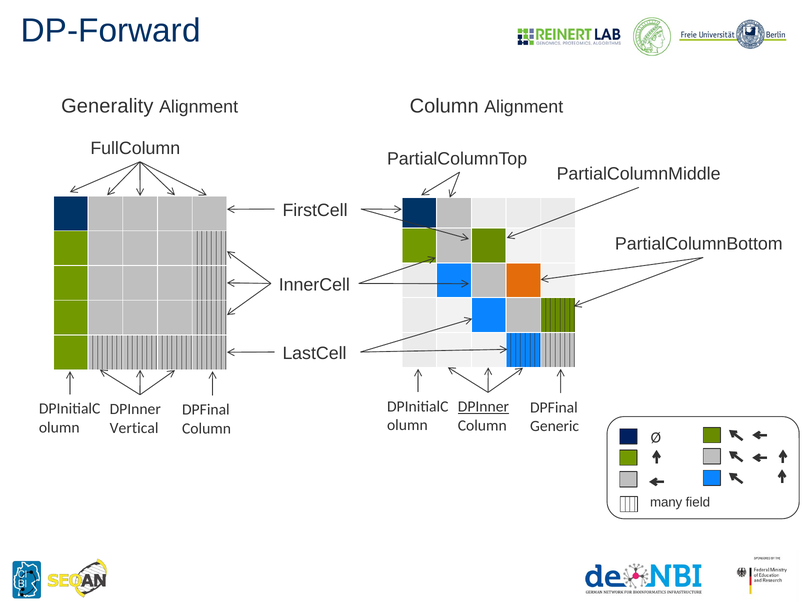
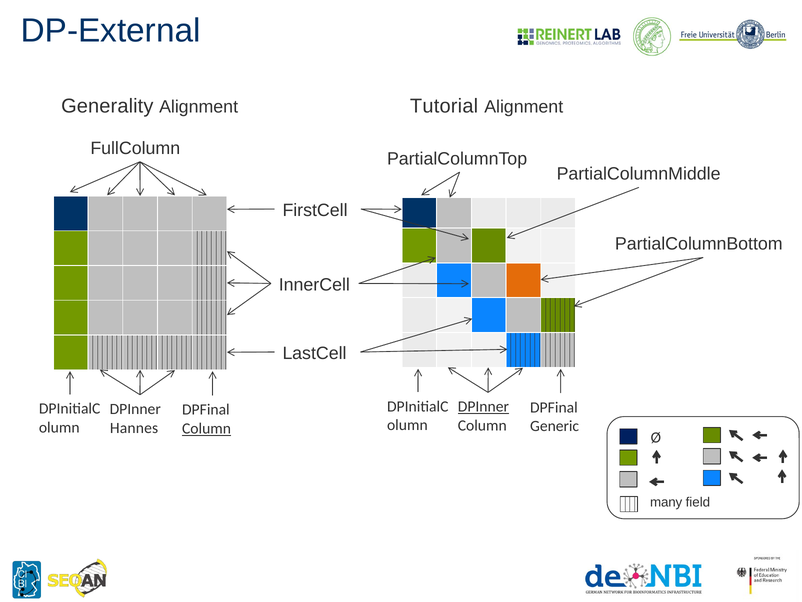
DP-Forward: DP-Forward -> DP-External (111, 31)
Alignment Column: Column -> Tutorial (444, 106)
Vertical: Vertical -> Hannes (134, 428)
Column underline: none -> present (207, 428)
